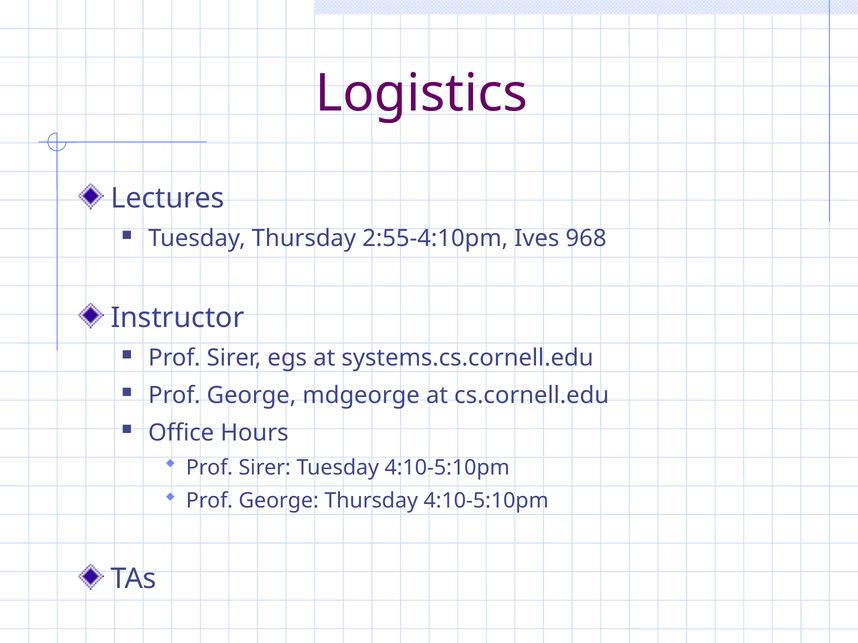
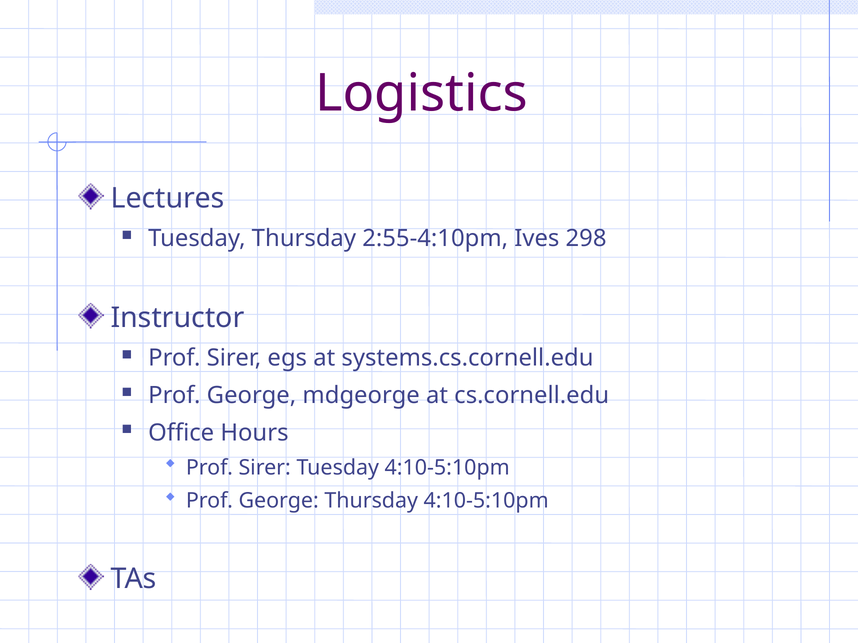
968: 968 -> 298 (586, 239)
